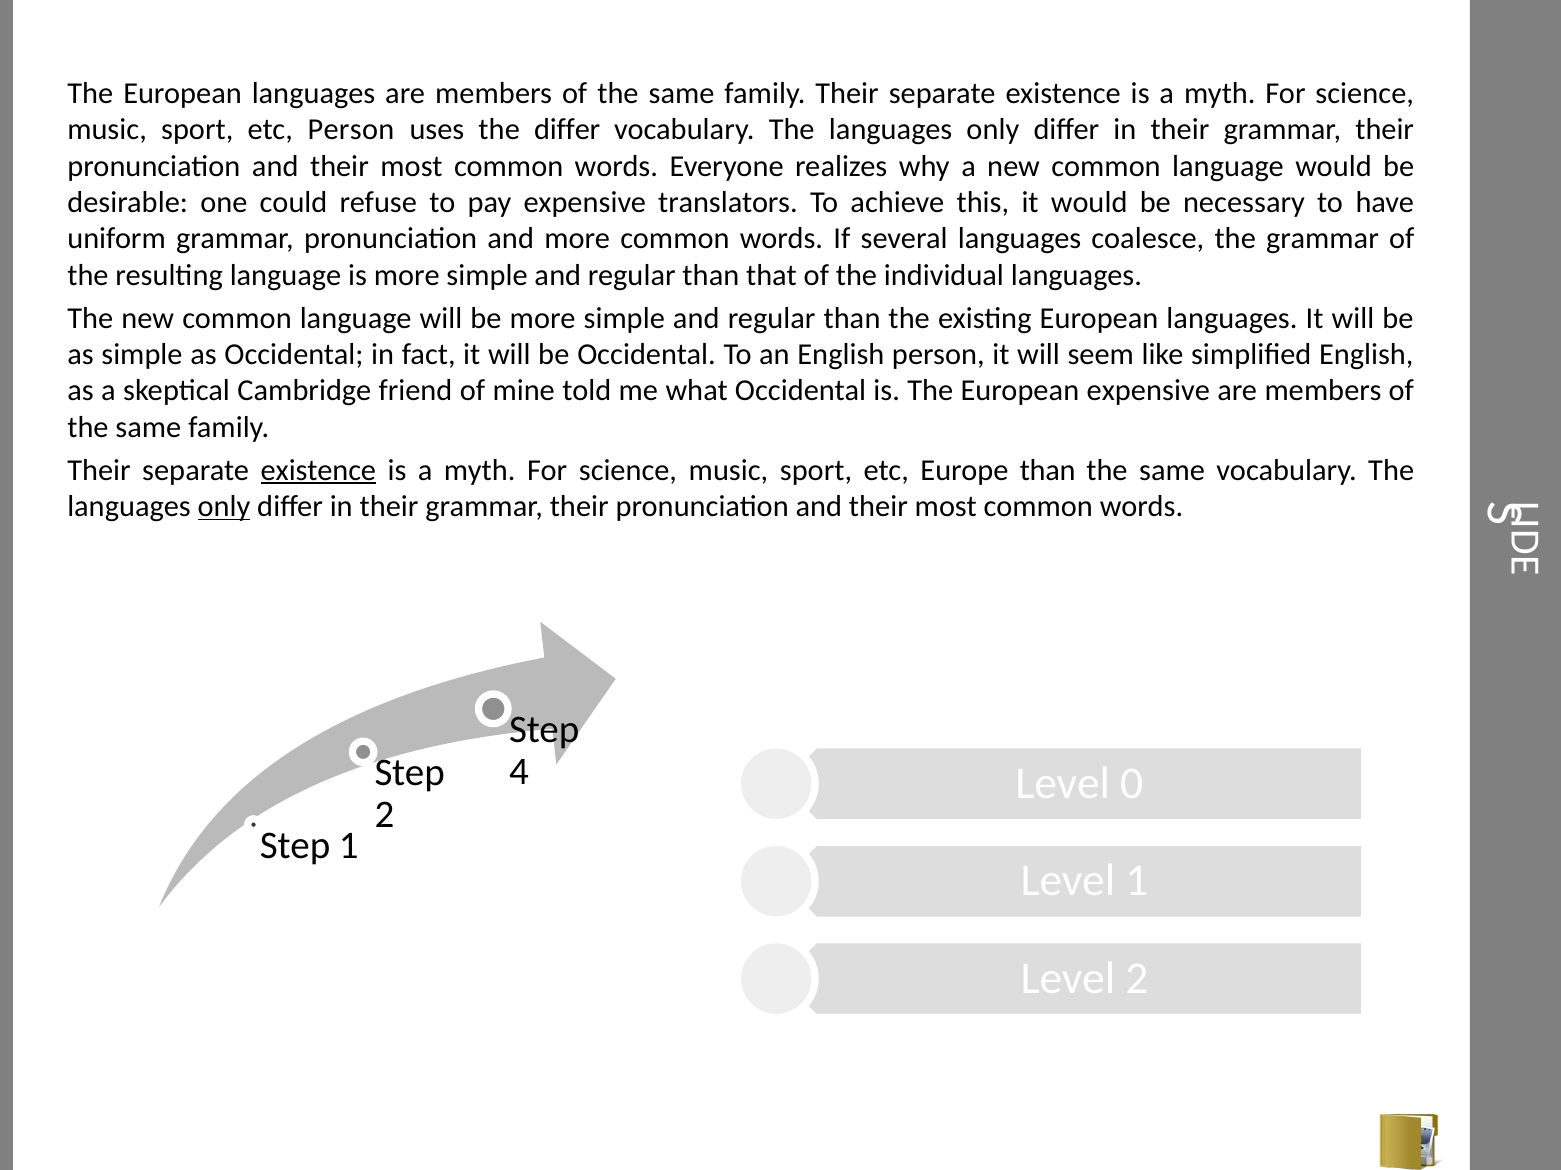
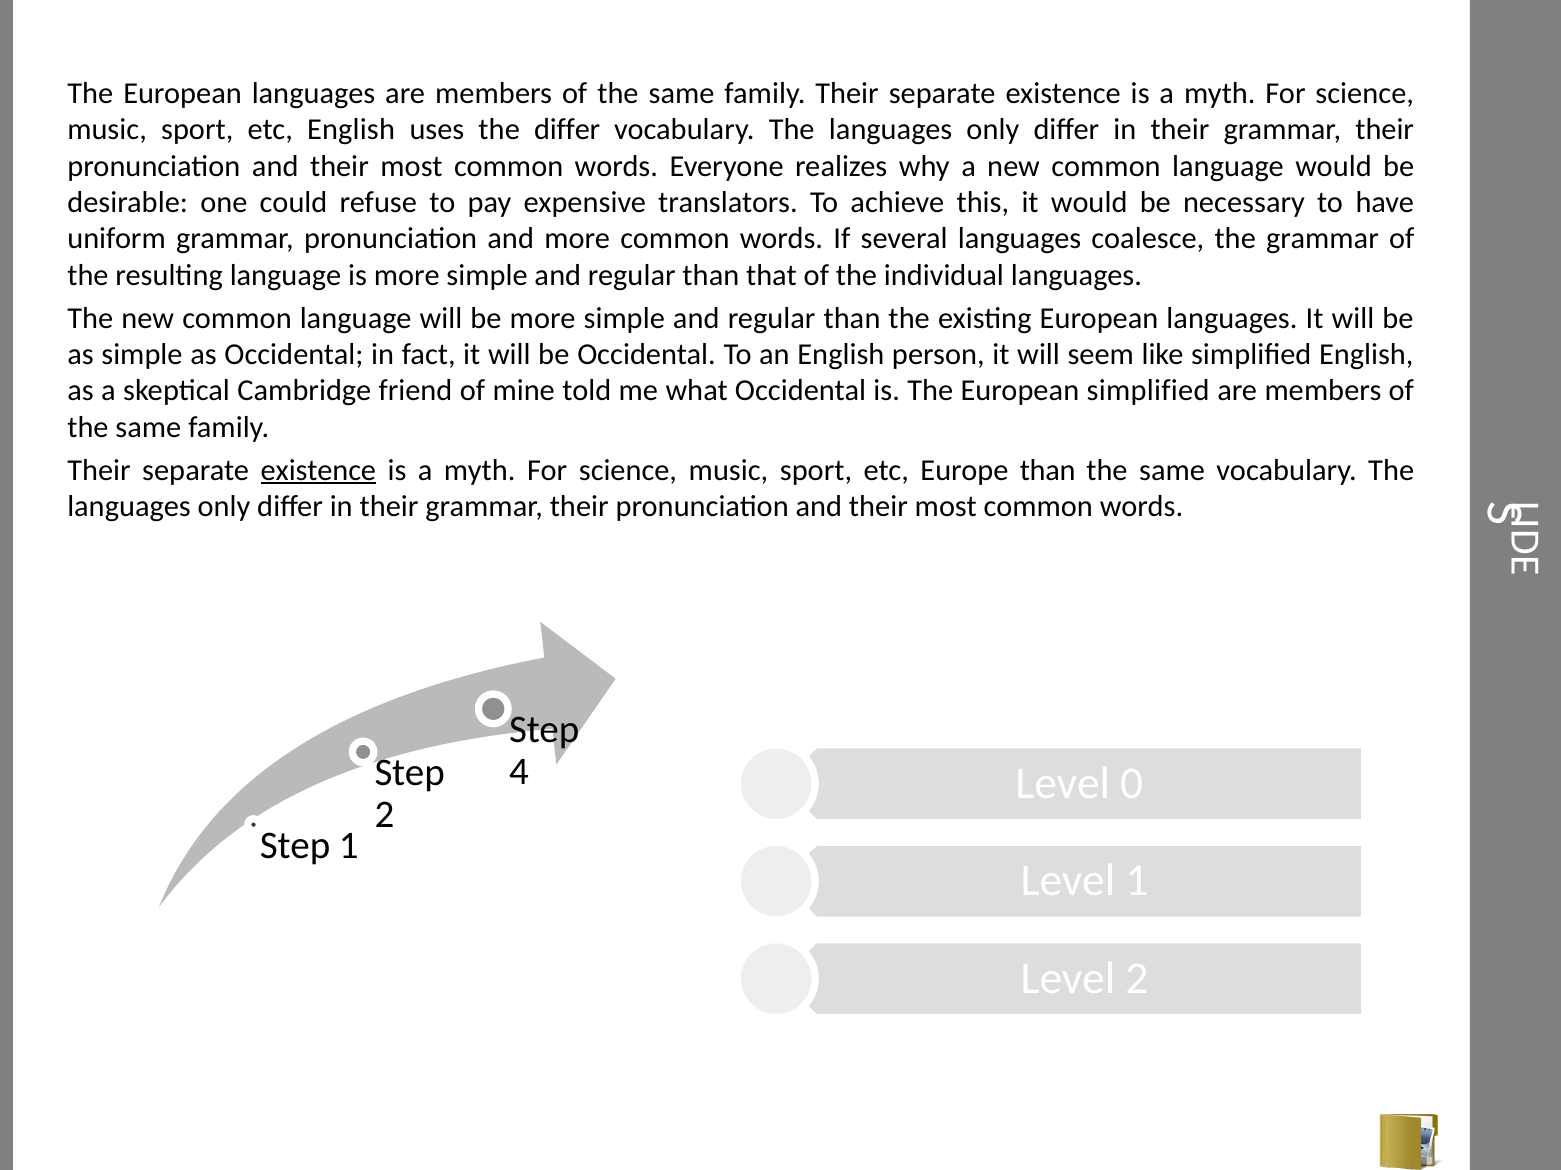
etc Person: Person -> English (351, 130)
European expensive: expensive -> simplified (1148, 391)
only underline: present -> none (224, 507)
